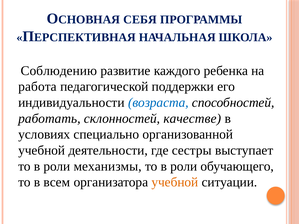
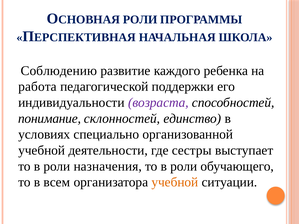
СЕБЯ: СЕБЯ -> РОЛИ (140, 20)
возраста colour: blue -> purple (158, 103)
работать: работать -> понимание (50, 119)
качестве: качестве -> единство (192, 119)
механизмы: механизмы -> назначения (108, 166)
